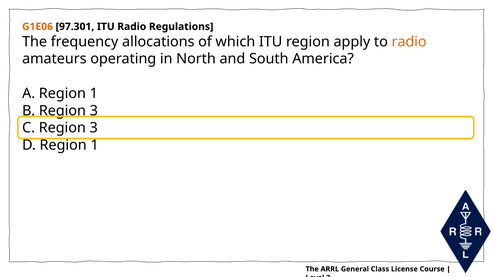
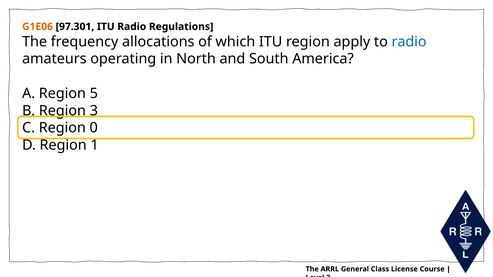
radio colour: orange -> blue (409, 42)
A Region 1: 1 -> 5 (94, 94)
C Region 3: 3 -> 0 (94, 128)
